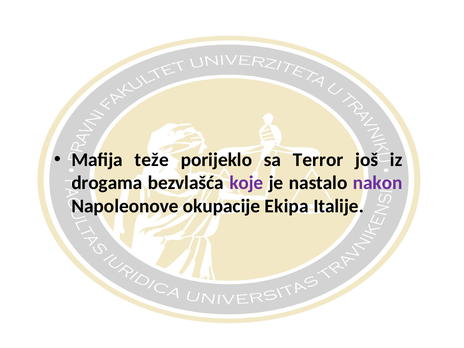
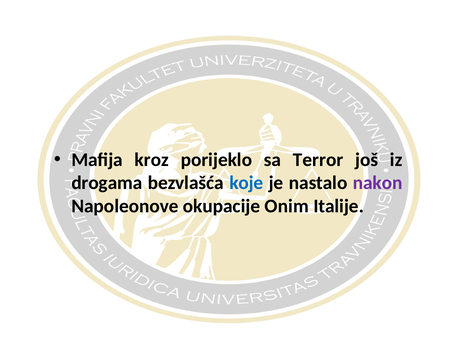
teže: teže -> kroz (152, 160)
koje colour: purple -> blue (246, 183)
Ekipa: Ekipa -> Onim (287, 206)
